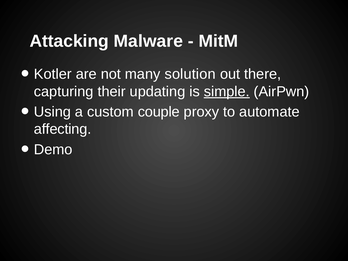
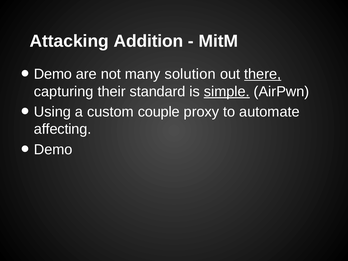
Malware: Malware -> Addition (148, 41)
Kotler: Kotler -> Demo (53, 74)
there underline: none -> present (263, 74)
updating: updating -> standard (158, 91)
